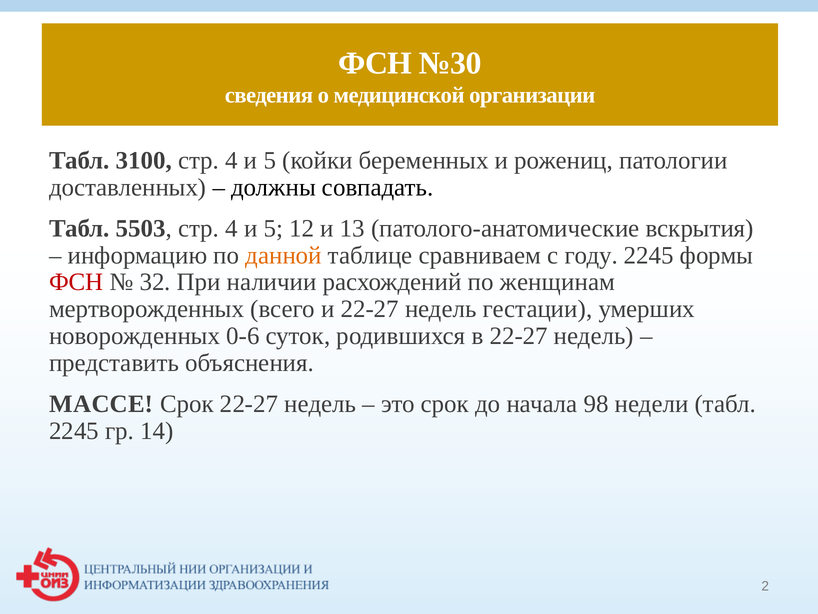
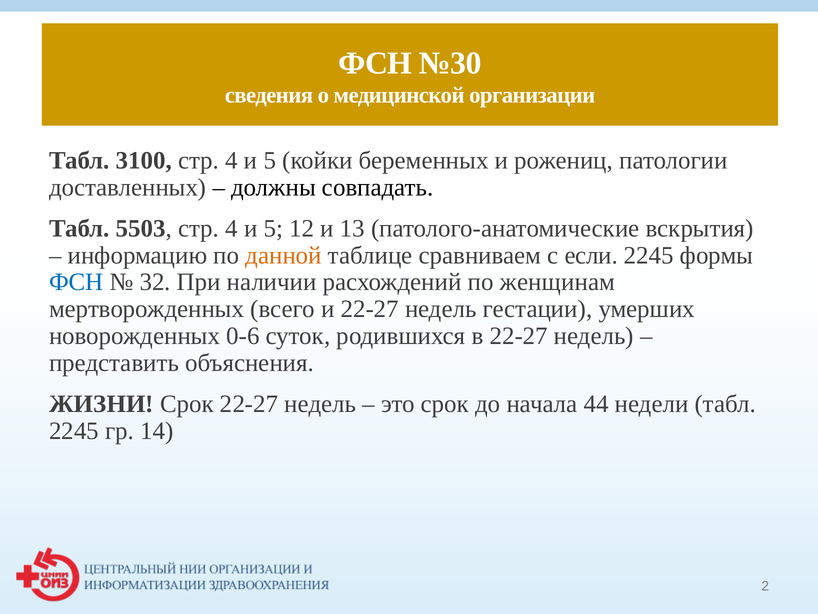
году: году -> если (591, 255)
ФСН colour: red -> blue (76, 282)
МАССЕ: МАССЕ -> ЖИЗНИ (101, 403)
98: 98 -> 44 (596, 403)
